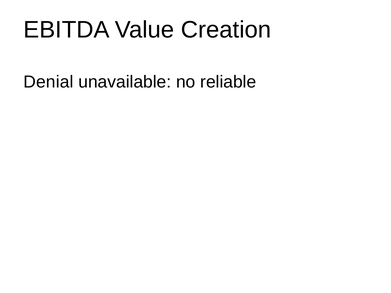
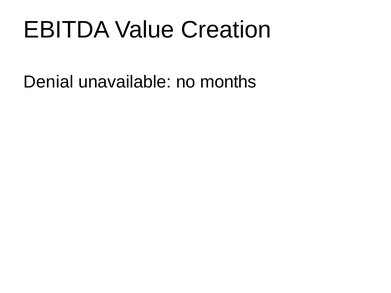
reliable: reliable -> months (228, 82)
